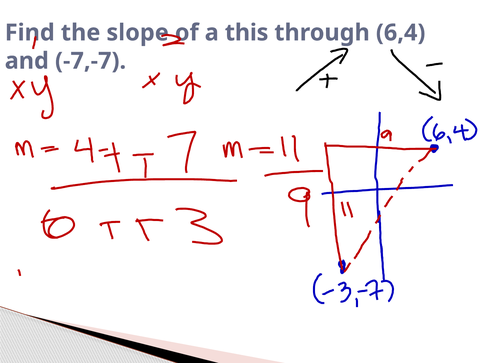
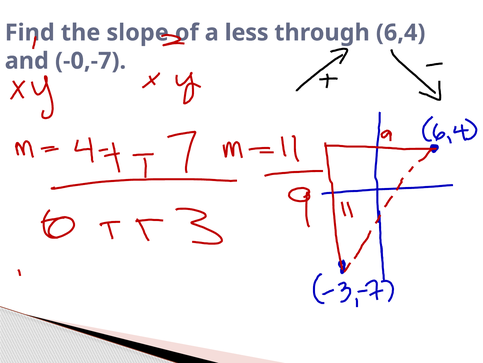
this: this -> less (247, 33)
-7,-7: -7,-7 -> -0,-7 (91, 61)
